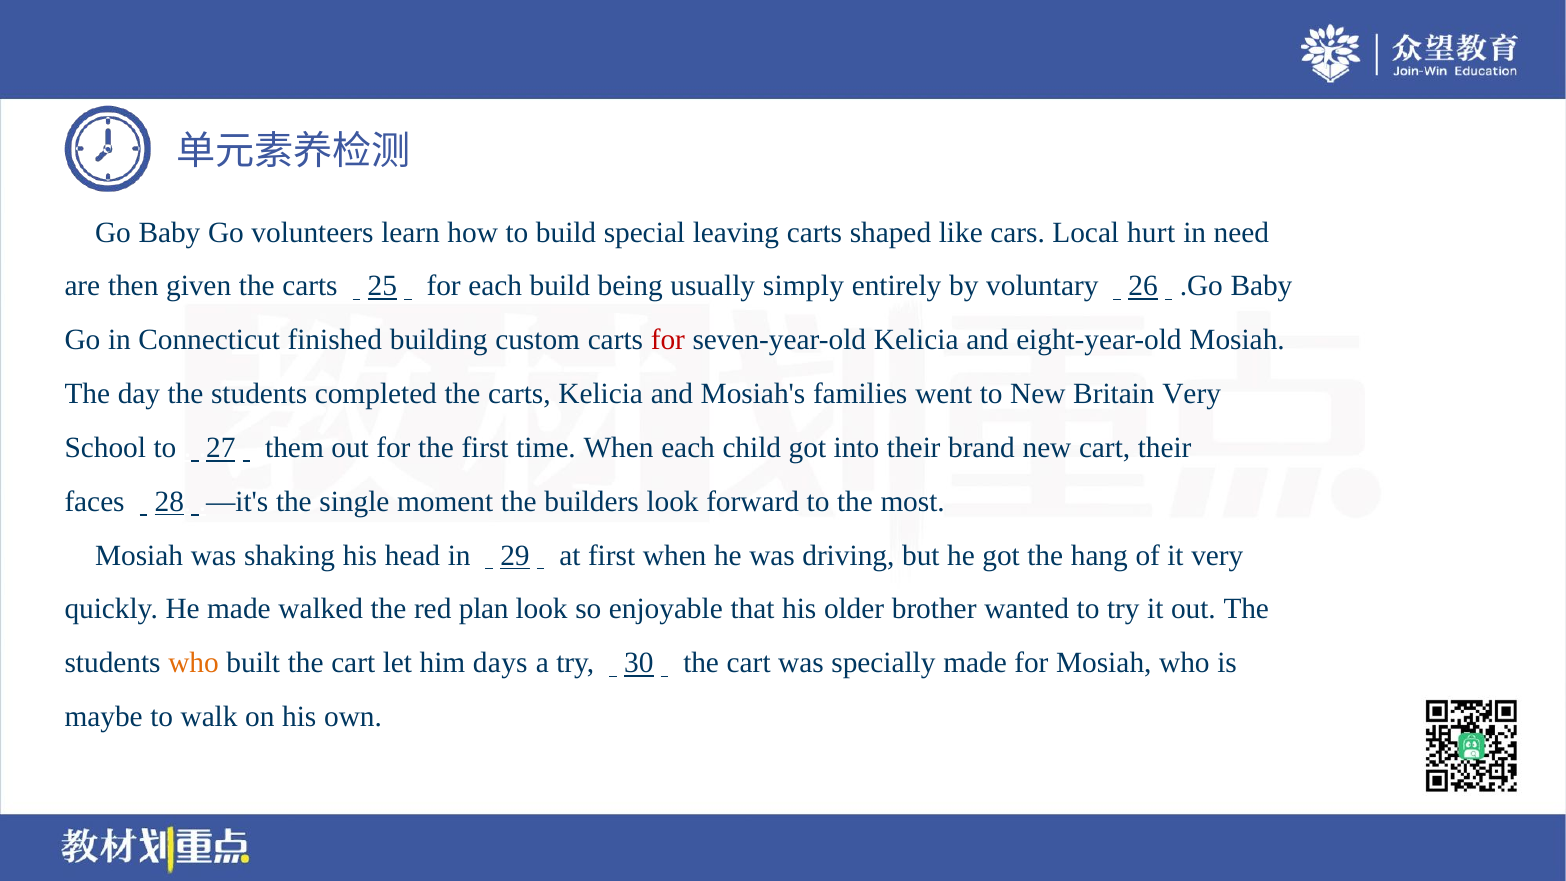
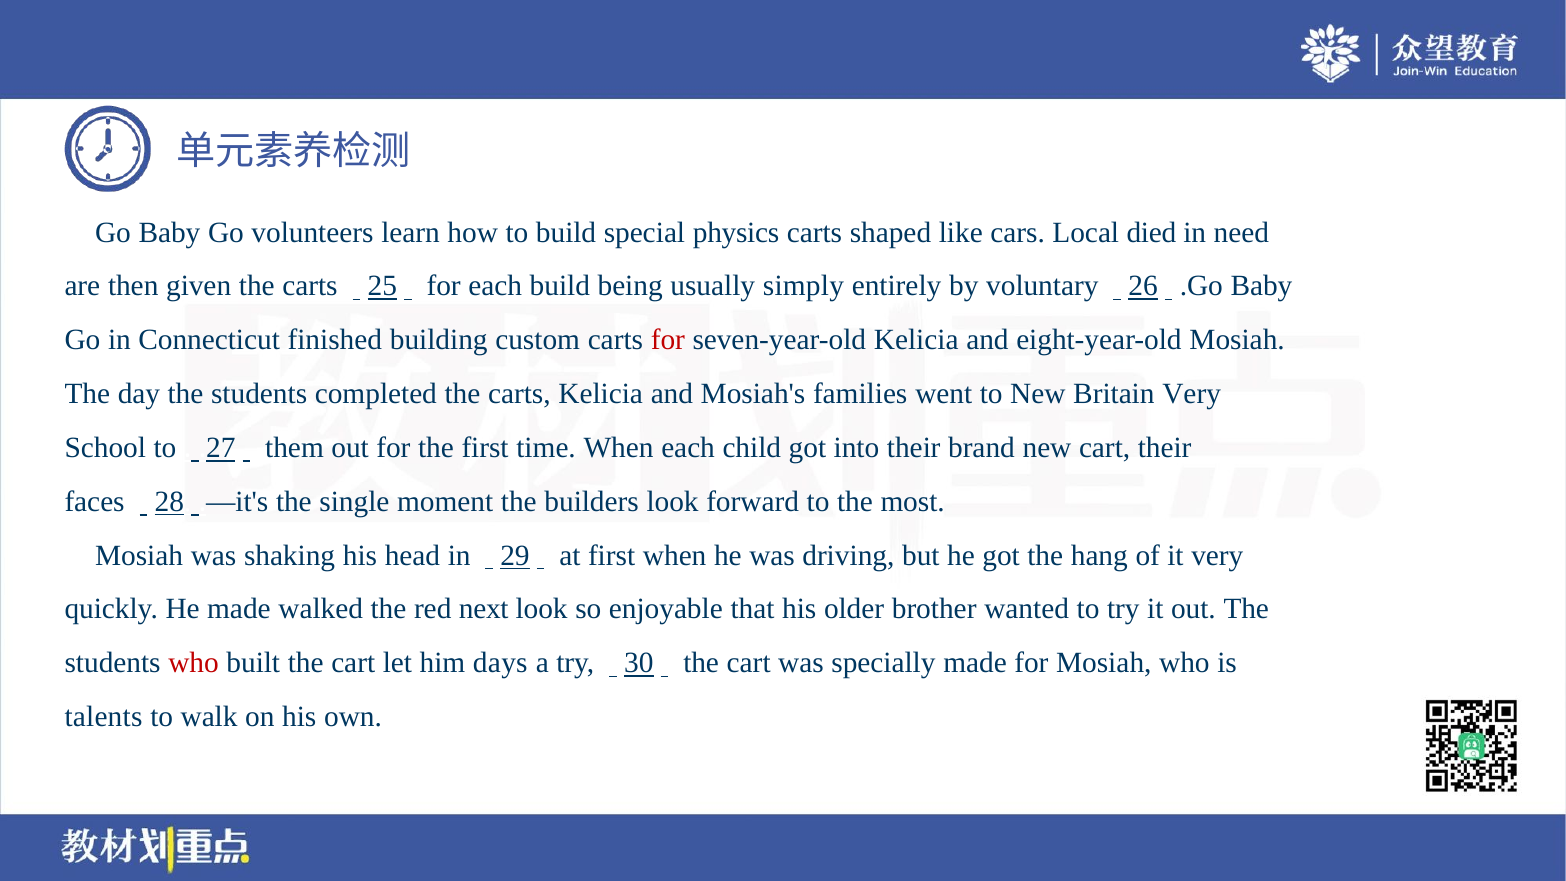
leaving: leaving -> physics (736, 232)
hurt: hurt -> died (1151, 232)
plan: plan -> next (484, 609)
who colour: orange -> red (194, 663)
maybe: maybe -> talents (103, 717)
